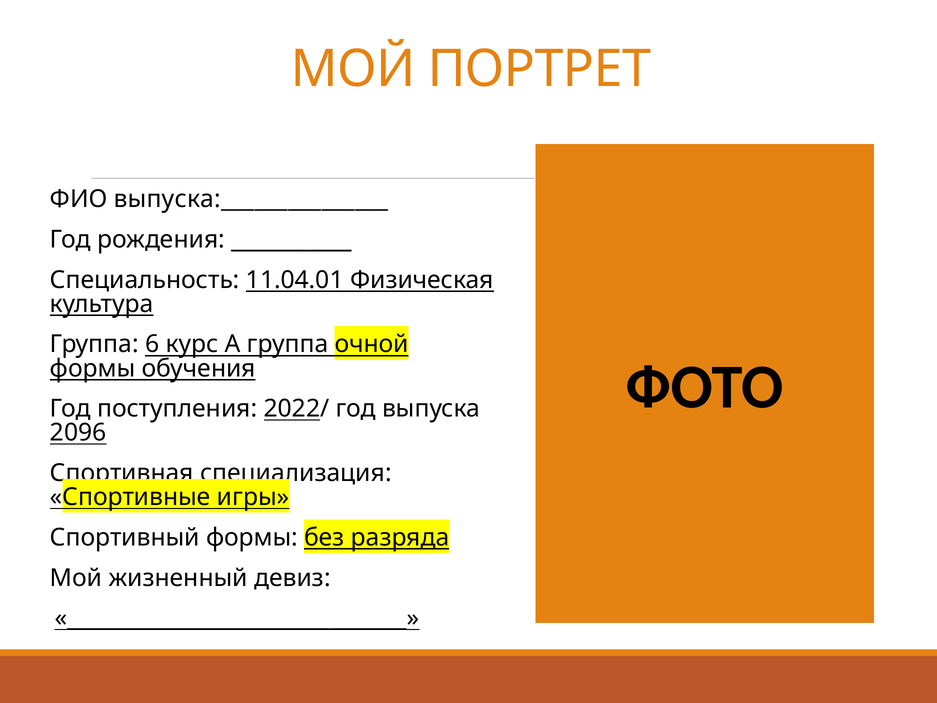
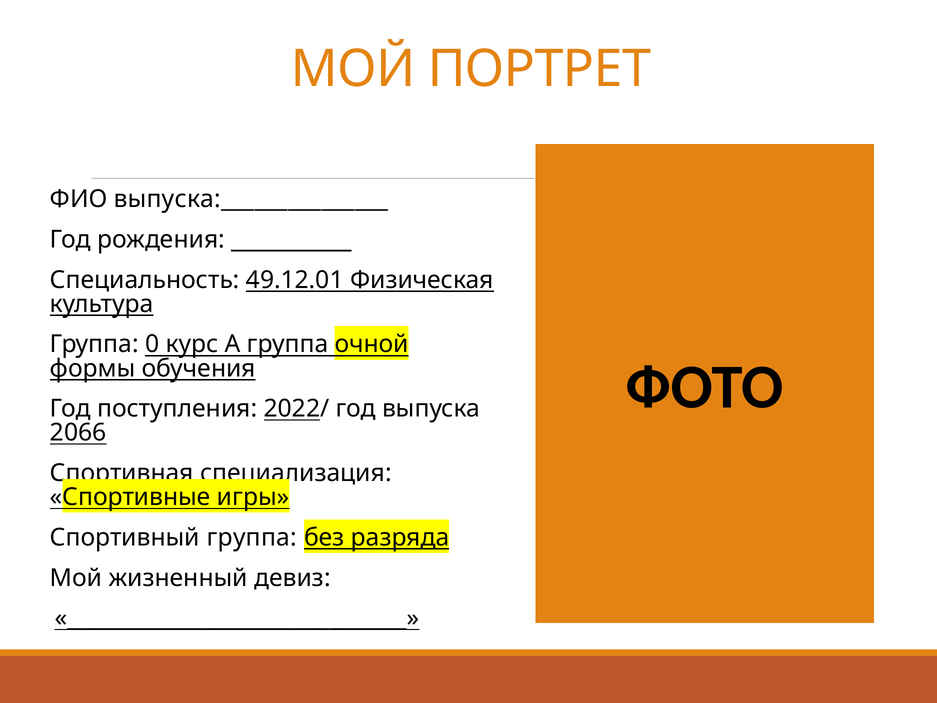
11.04.01: 11.04.01 -> 49.12.01 (295, 280)
6: 6 -> 0 (152, 344)
2096: 2096 -> 2066 (78, 433)
Спортивный формы: формы -> группа (252, 537)
